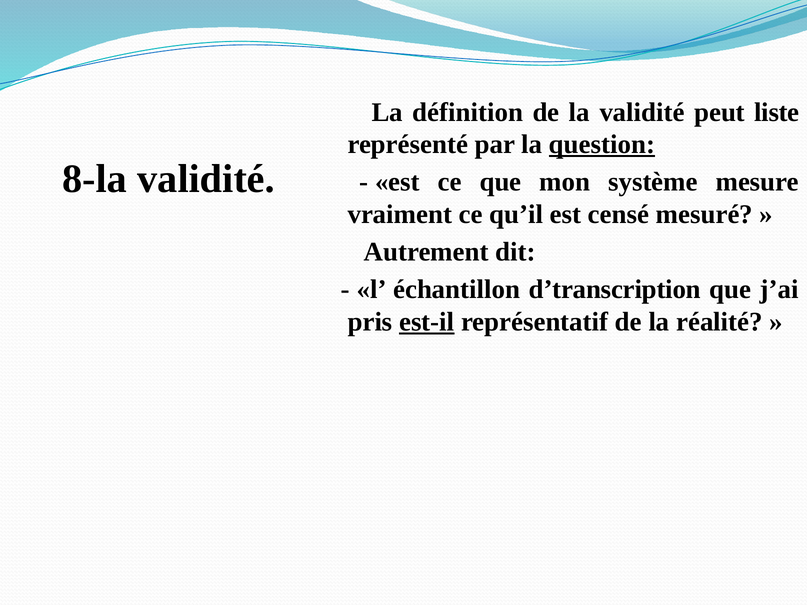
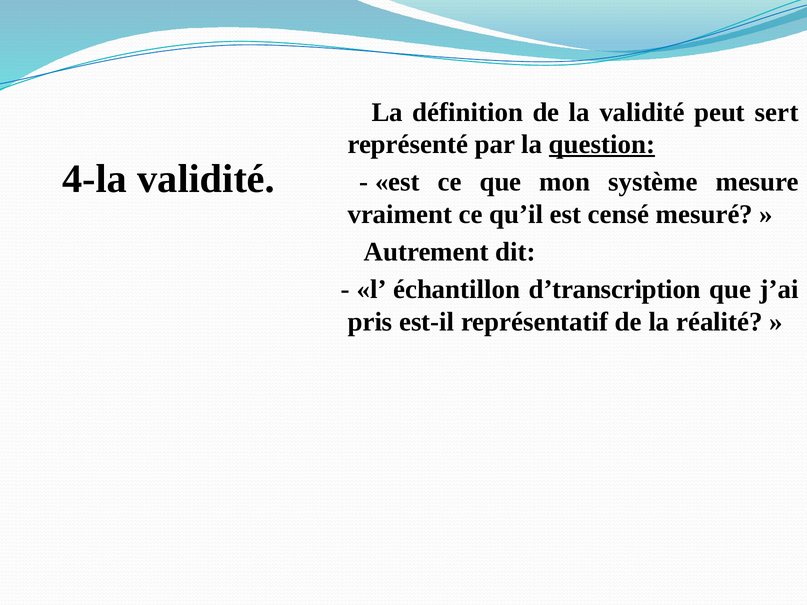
liste: liste -> sert (777, 112)
8-la: 8-la -> 4-la (95, 179)
est-il underline: present -> none (427, 322)
